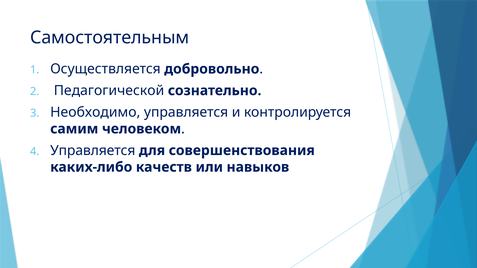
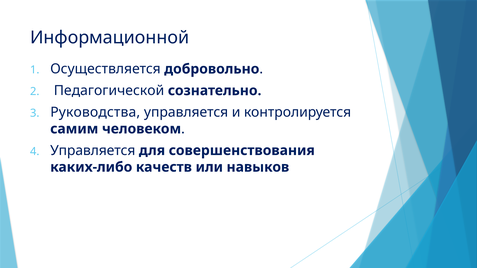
Самостоятельным: Самостоятельным -> Информационной (110, 38)
Необходимо: Необходимо -> Руководства (95, 112)
